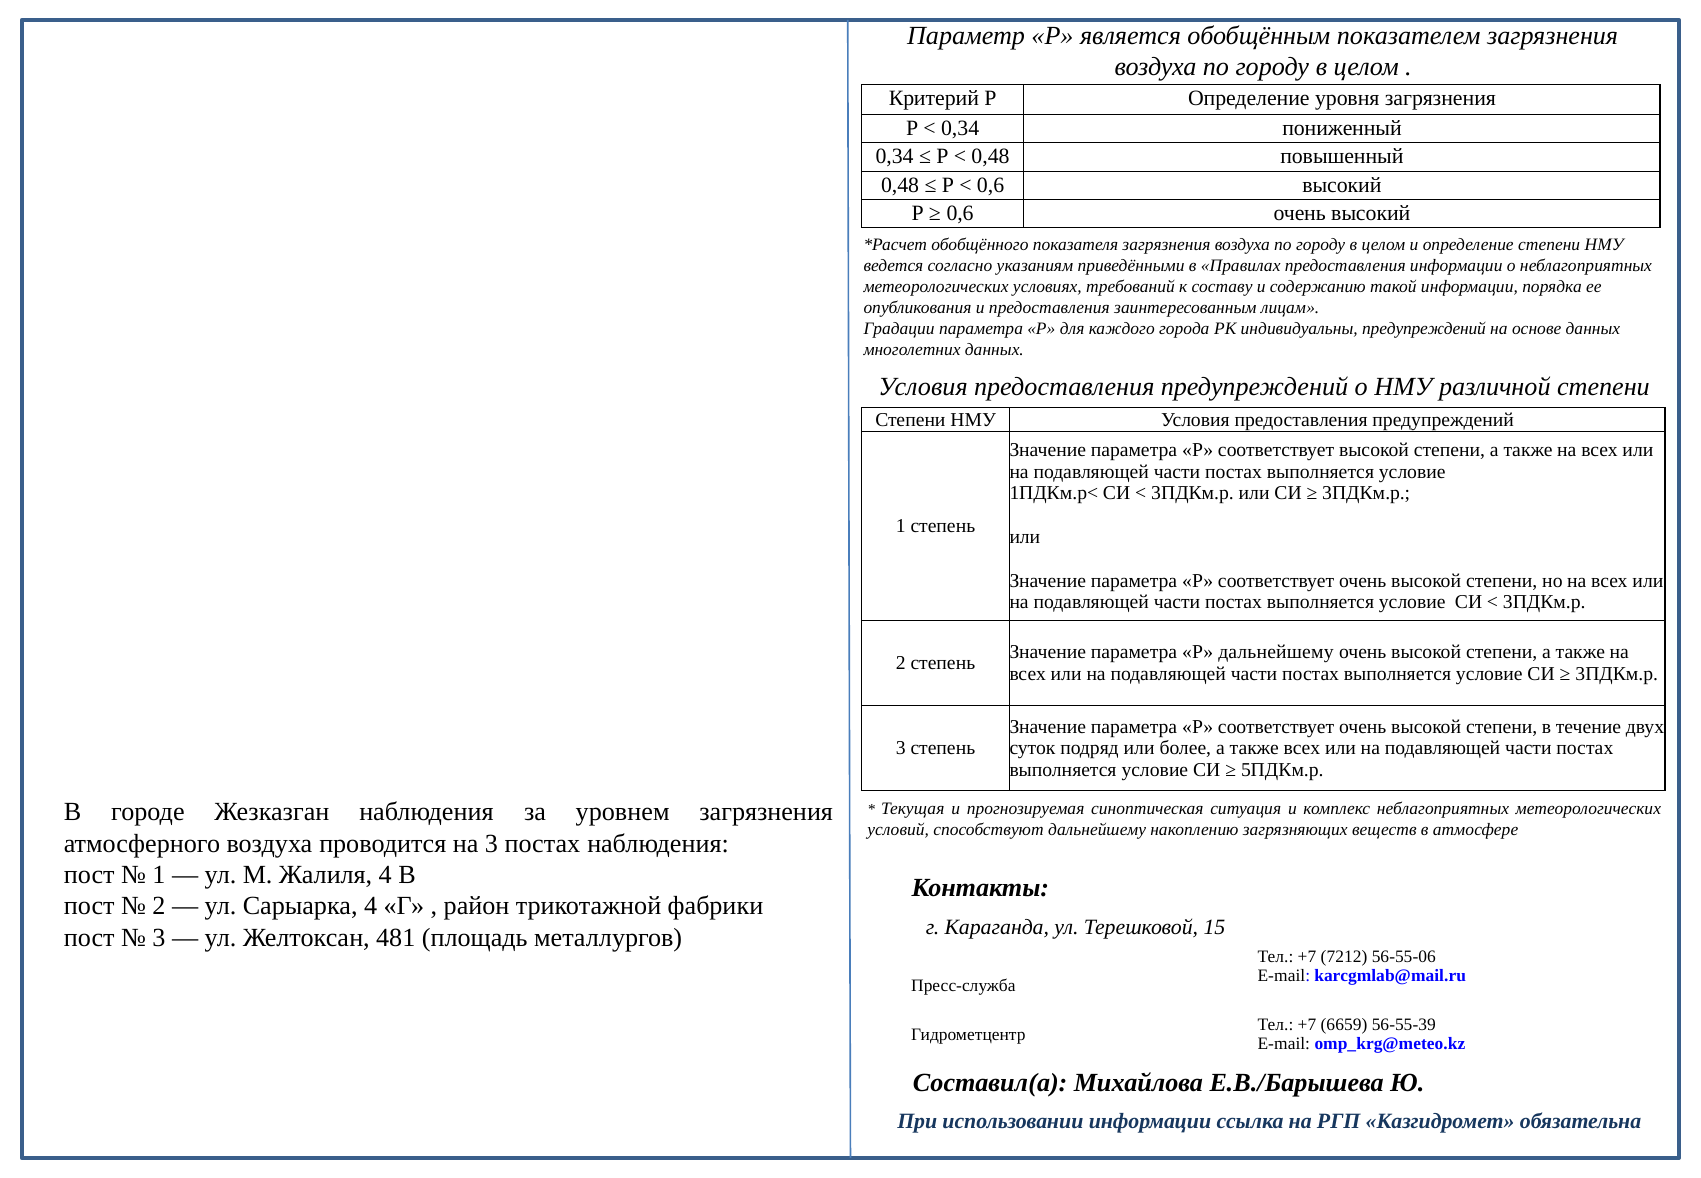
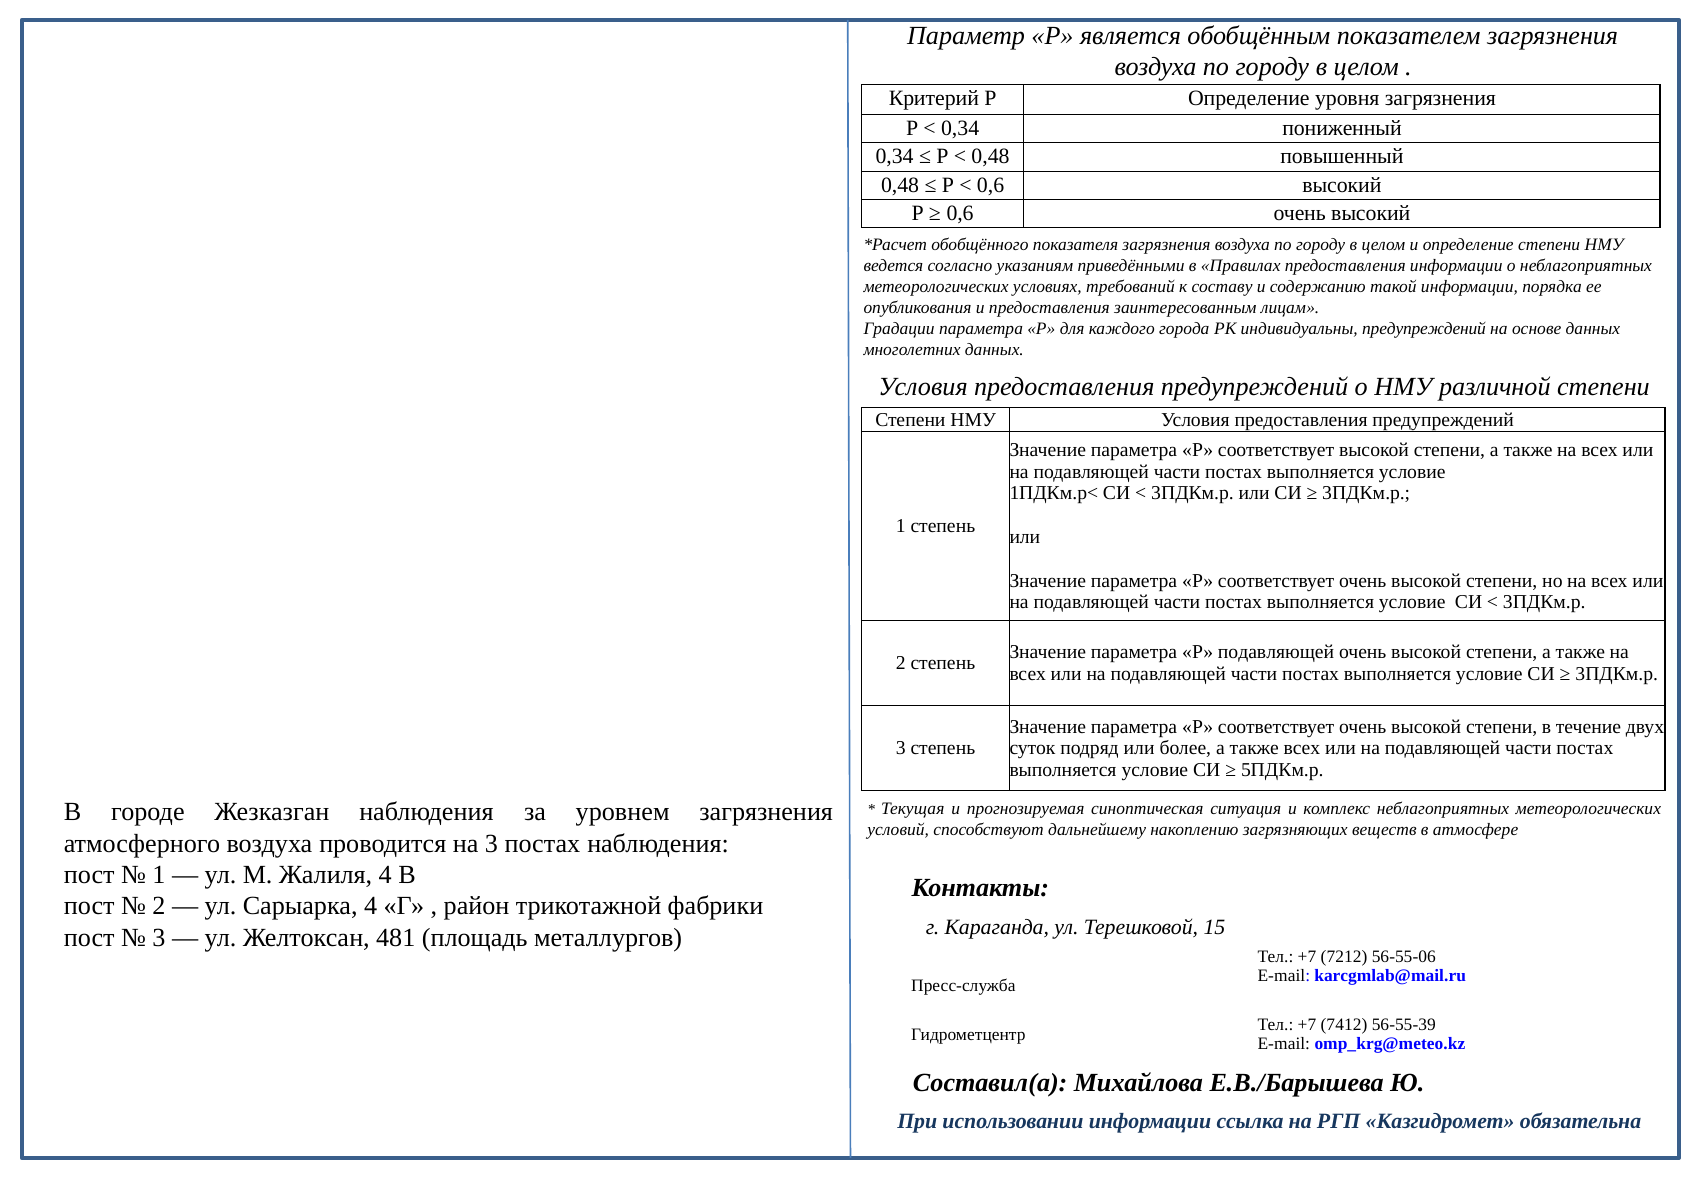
Р дальнейшему: дальнейшему -> подавляющей (1276, 652)
6659: 6659 -> 7412 (1344, 1024)
